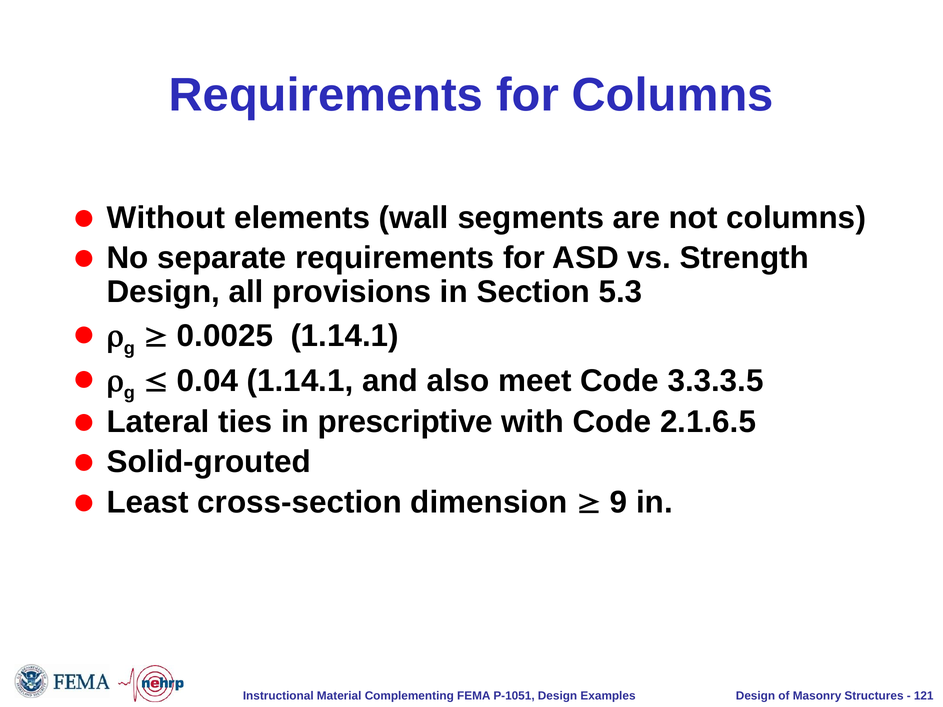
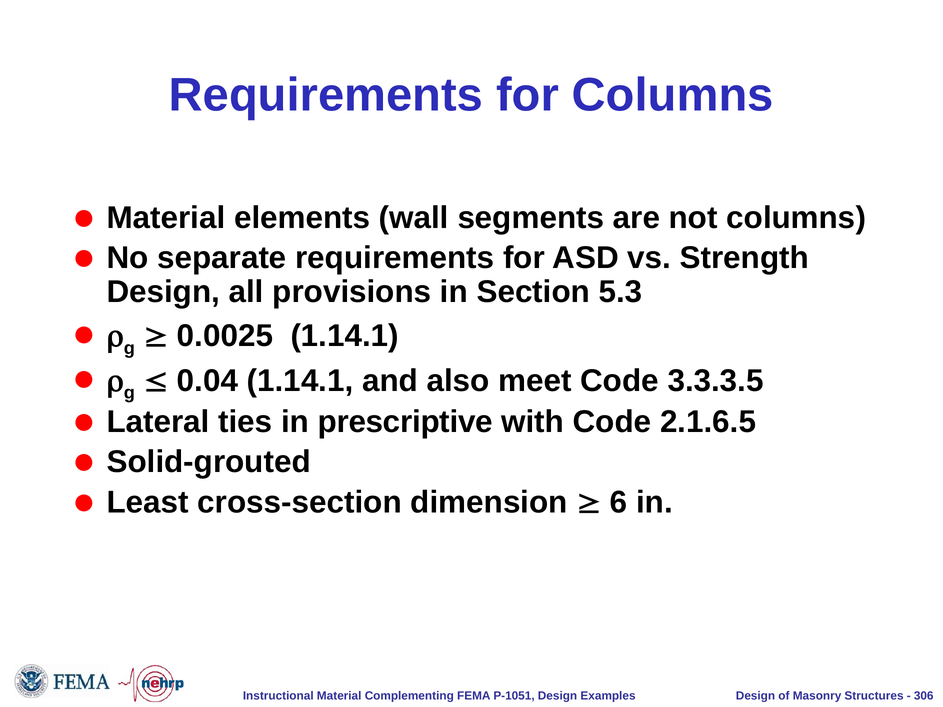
Without: Without -> Material (166, 218)
9: 9 -> 6 (619, 502)
121: 121 -> 306 (924, 696)
